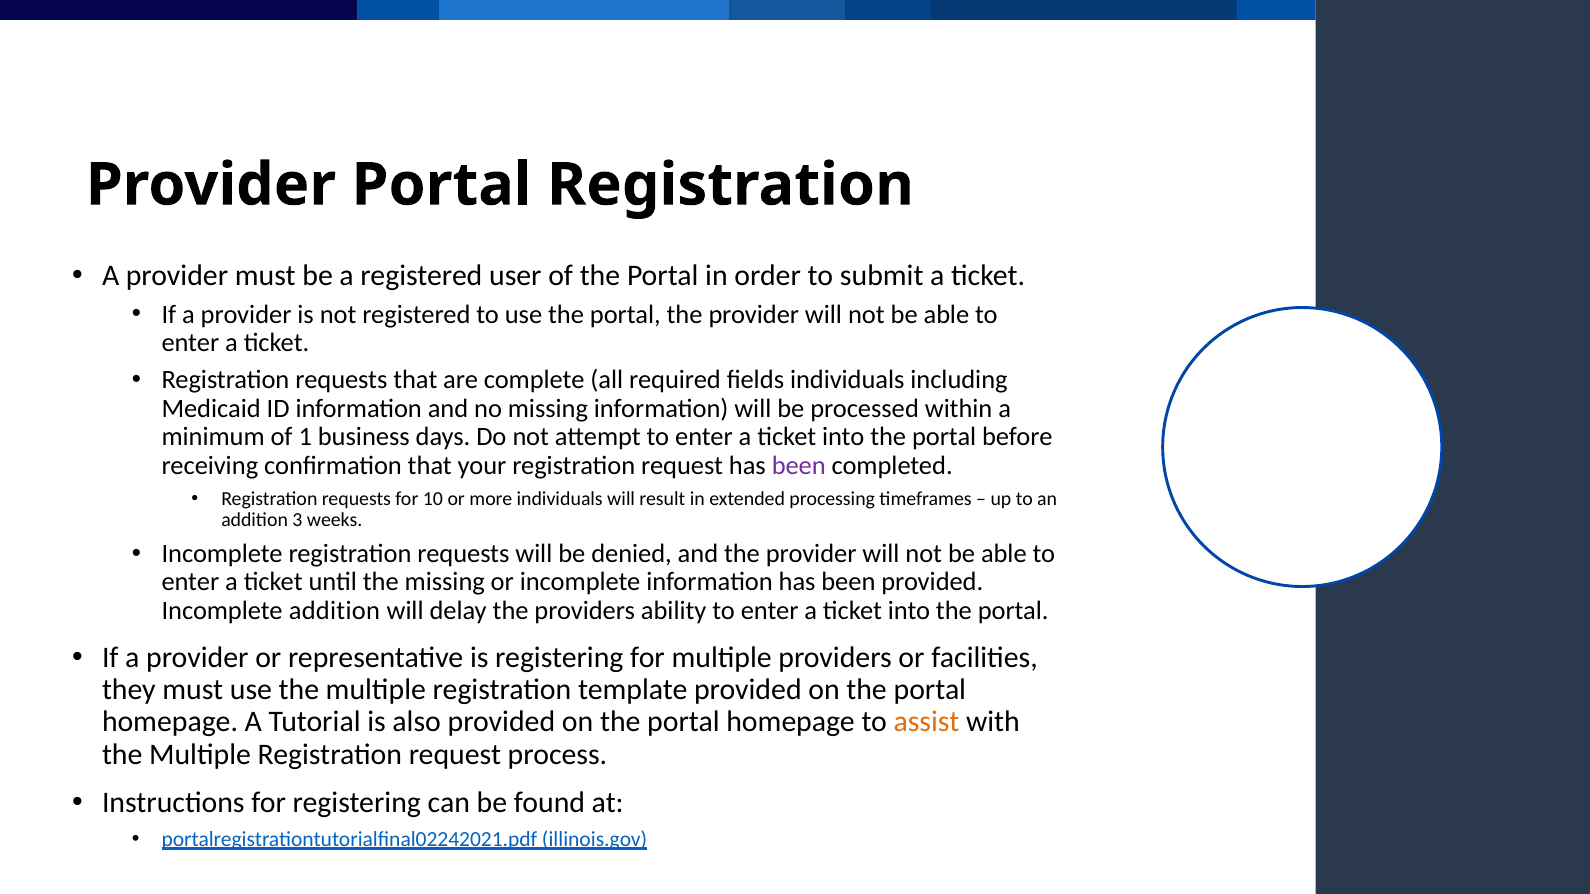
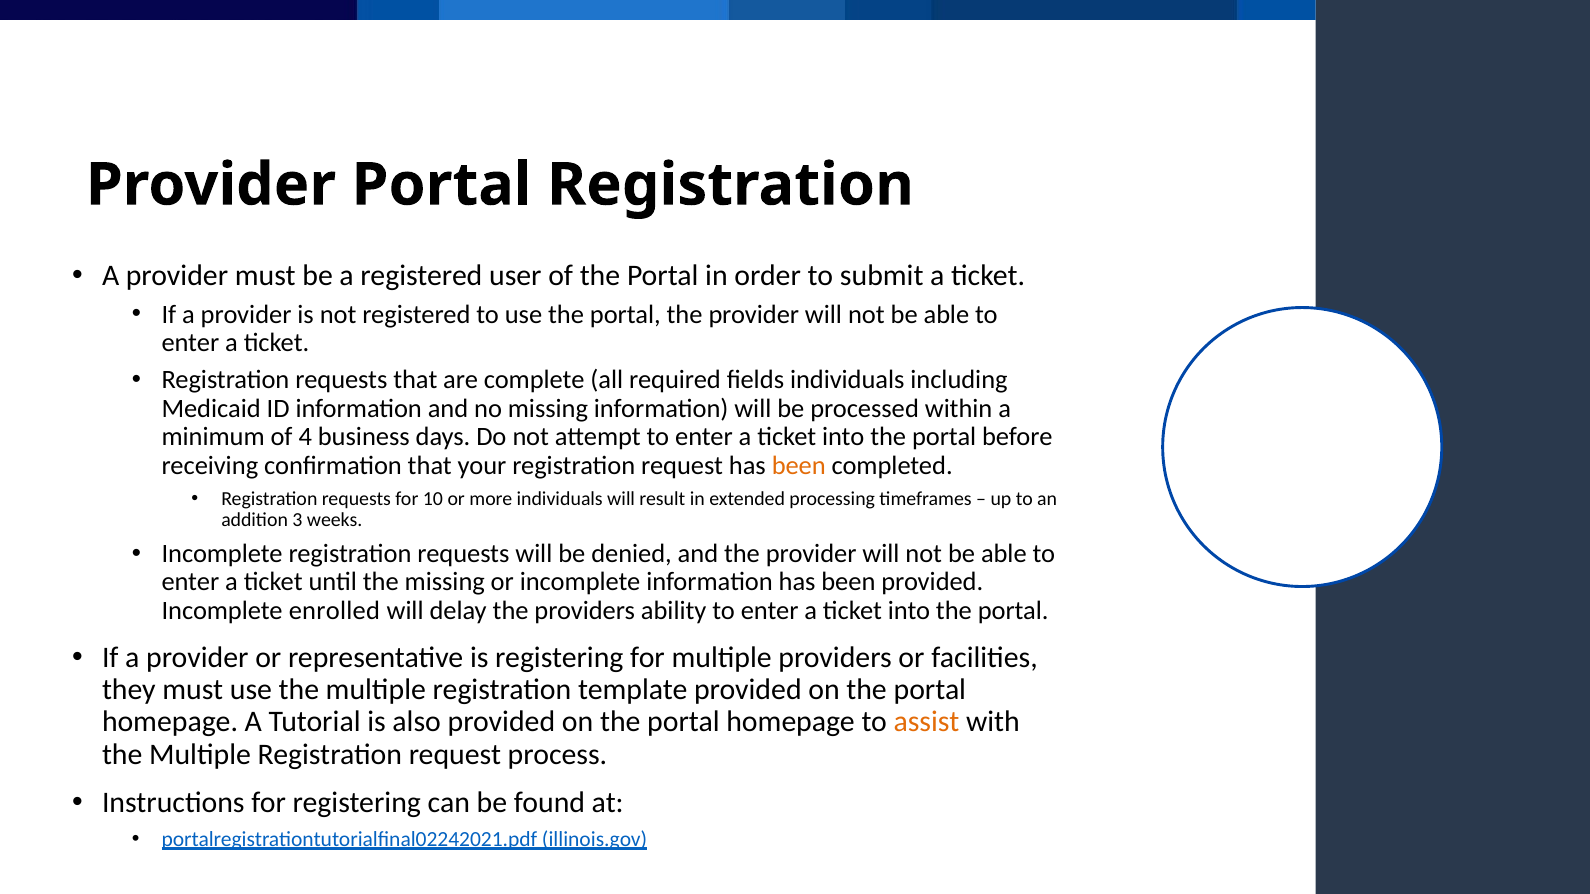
1: 1 -> 4 (305, 437)
been colour: purple -> orange (799, 466)
Incomplete addition: addition -> enrolled (334, 611)
